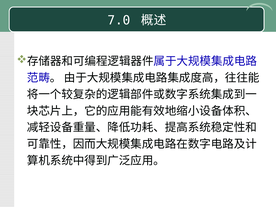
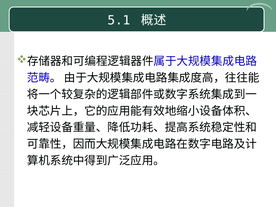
7.0: 7.0 -> 5.1 (119, 20)
